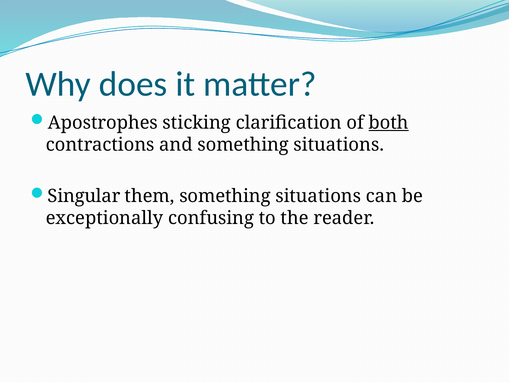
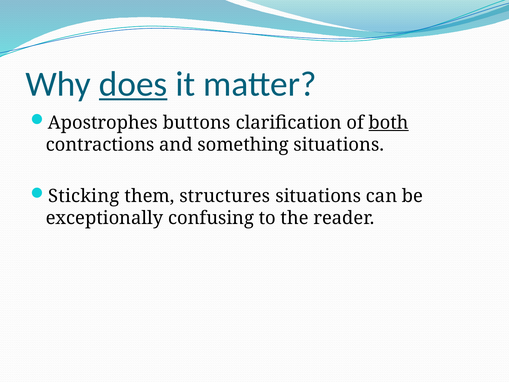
does underline: none -> present (133, 84)
sticking: sticking -> buttons (197, 123)
Singular: Singular -> Sticking (84, 196)
them something: something -> structures (225, 196)
